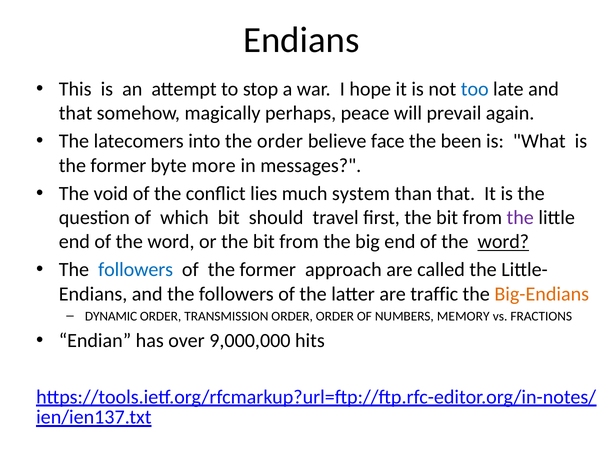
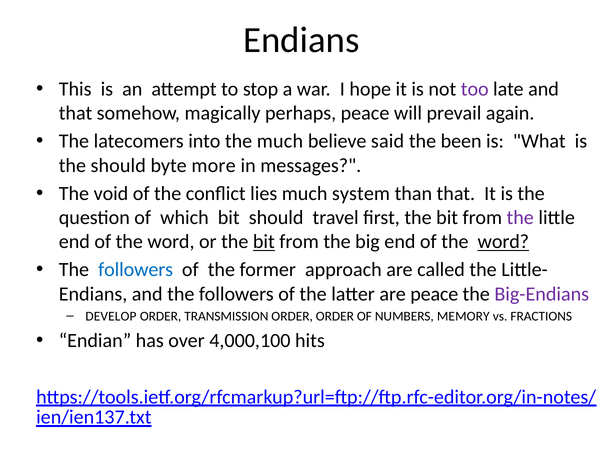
too colour: blue -> purple (475, 89)
the order: order -> much (280, 141)
face: face -> said (388, 141)
former: former -> should (118, 166)
bit underline: none -> present (264, 242)
are traffic: traffic -> peace (434, 294)
Big-Endians colour: orange -> purple (542, 294)
DYNAMIC: DYNAMIC -> DEVELOP (111, 316)
9,000,000: 9,000,000 -> 4,000,100 (250, 341)
